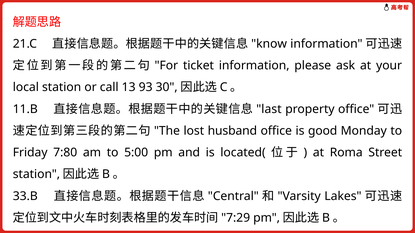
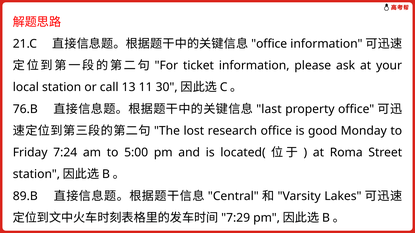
know: know -> office (269, 44)
93: 93 -> 11 (146, 87)
11.B: 11.B -> 76.B (25, 109)
husband: husband -> research (232, 131)
7:80: 7:80 -> 7:24 (65, 153)
33.B: 33.B -> 89.B (25, 196)
